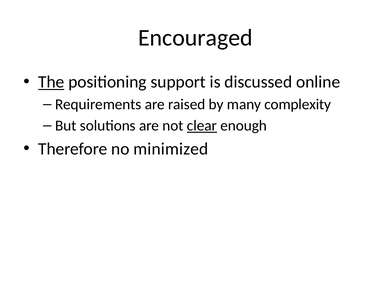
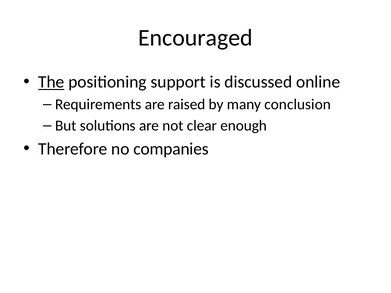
complexity: complexity -> conclusion (298, 104)
clear underline: present -> none (202, 126)
minimized: minimized -> companies (171, 149)
